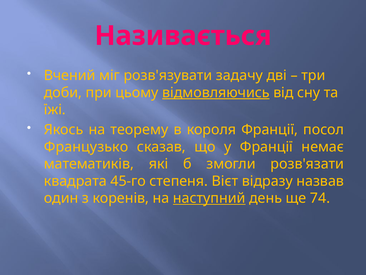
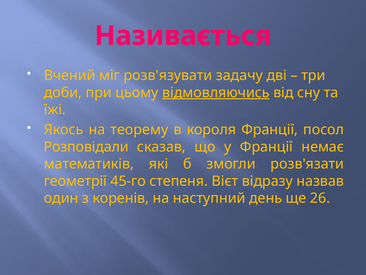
Французько: Французько -> Розповідали (86, 147)
квадрата: квадрата -> геометрії (75, 181)
наступний underline: present -> none (209, 198)
74: 74 -> 26 (320, 198)
